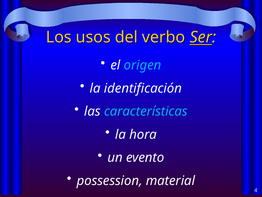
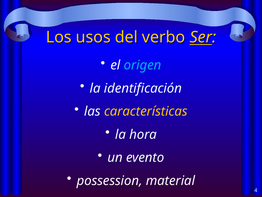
características colour: light blue -> yellow (146, 111)
